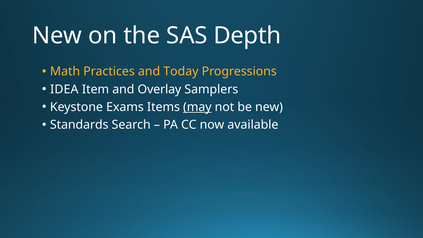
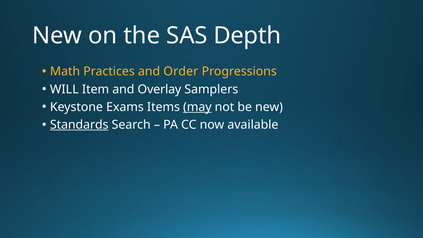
Today: Today -> Order (181, 72)
IDEA: IDEA -> WILL (64, 89)
Standards underline: none -> present (79, 125)
